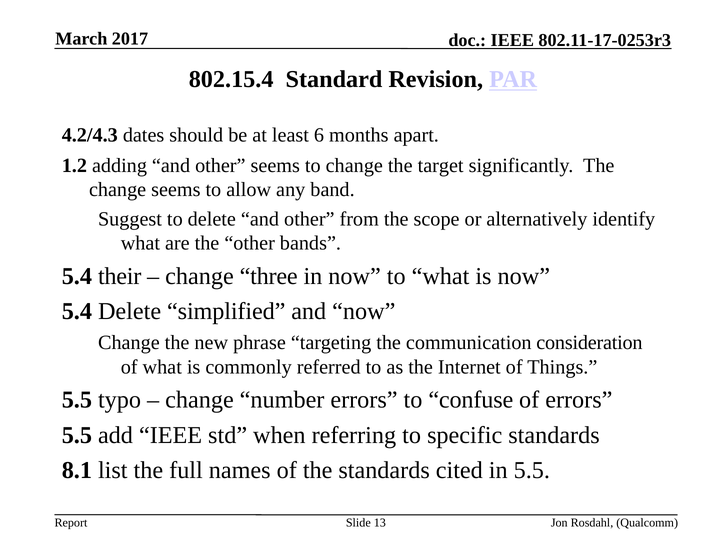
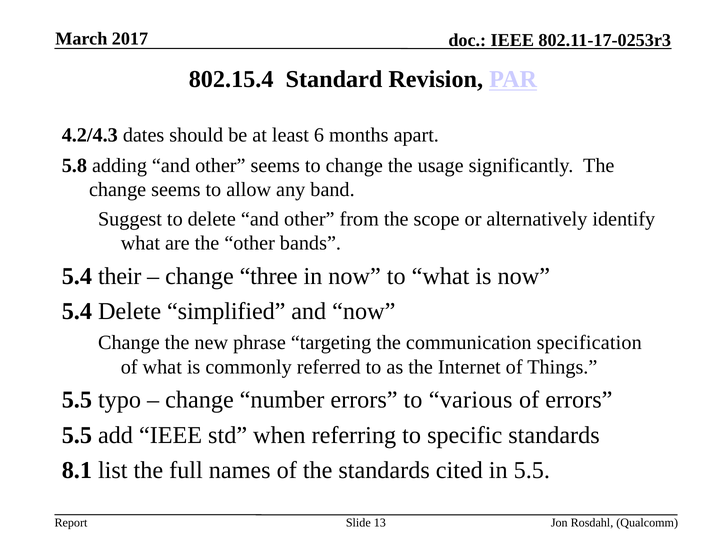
1.2: 1.2 -> 5.8 (74, 165)
target: target -> usage (441, 165)
consideration: consideration -> specification (589, 342)
confuse: confuse -> various (471, 400)
